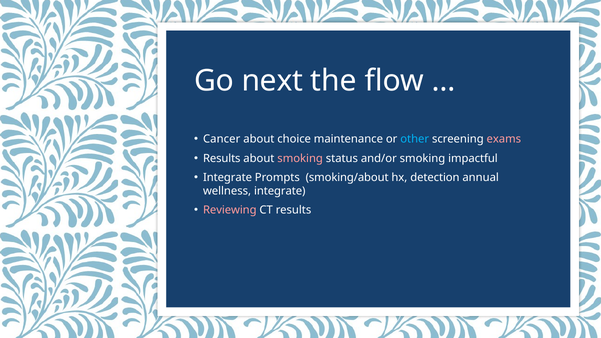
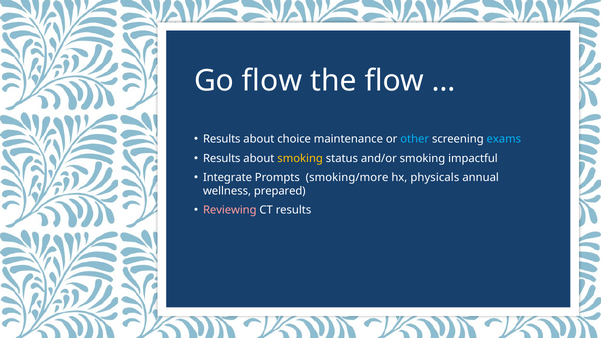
Go next: next -> flow (272, 81)
Cancer: Cancer -> Results (222, 139)
exams colour: pink -> light blue (504, 139)
smoking colour: pink -> yellow (300, 158)
smoking/about: smoking/about -> smoking/more (347, 178)
detection: detection -> physicals (435, 178)
wellness integrate: integrate -> prepared (280, 191)
